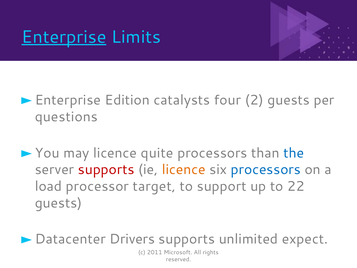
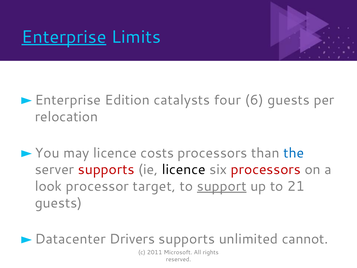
2: 2 -> 6 (254, 100)
questions: questions -> relocation (66, 117)
quite: quite -> costs (157, 153)
licence colour: orange -> black (184, 169)
processors colour: blue -> red (266, 169)
load: load -> look (48, 186)
support underline: none -> present (222, 186)
22: 22 -> 21 (296, 186)
expect: expect -> cannot (305, 239)
